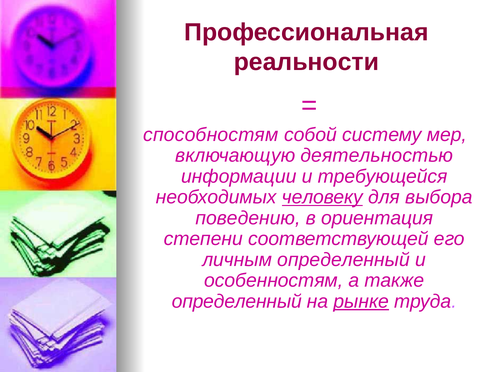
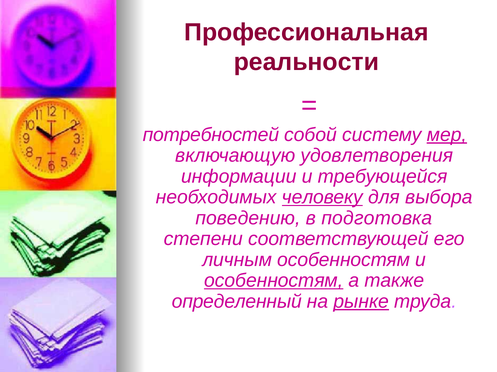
способностям: способностям -> потребностей (211, 135)
мер underline: none -> present (447, 135)
деятельностью: деятельностью -> удовлетворения (377, 156)
ориентация: ориентация -> подготовка (377, 219)
личным определенный: определенный -> особенностям (344, 260)
особенностям underline: none -> present (274, 281)
